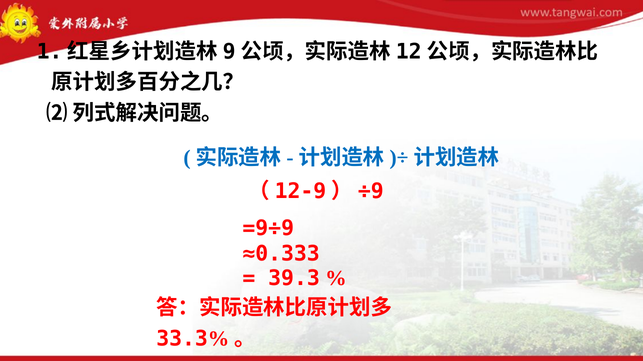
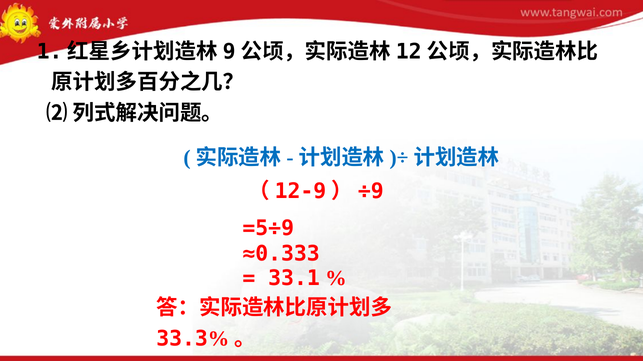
=9÷9: =9÷9 -> =5÷9 (268, 228)
39.3: 39.3 -> 33.1 (294, 279)
